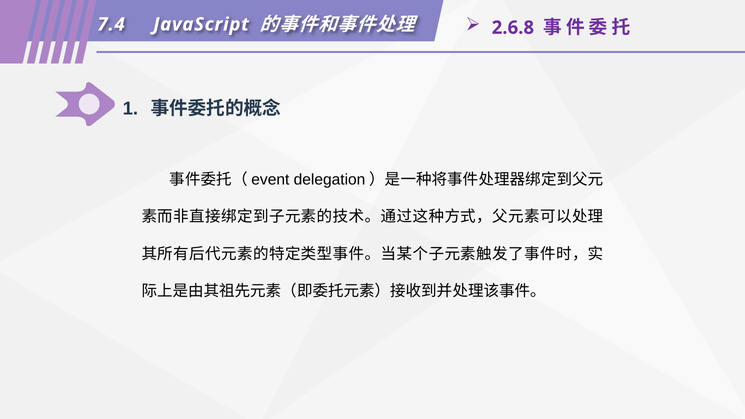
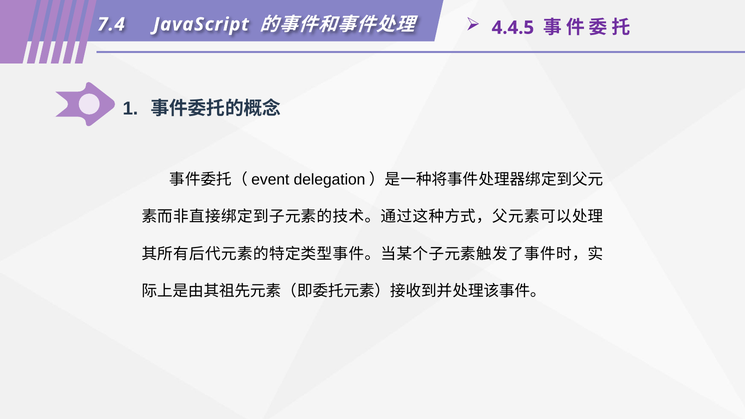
2.6.8: 2.6.8 -> 4.4.5 (513, 28)
